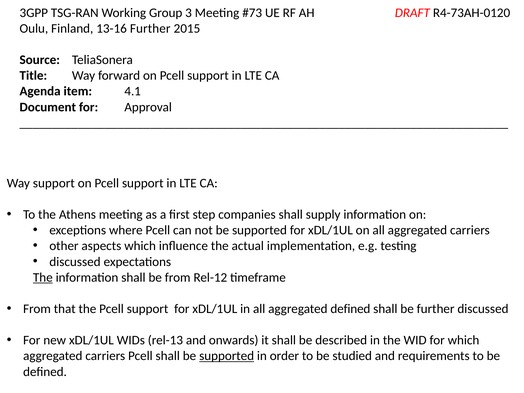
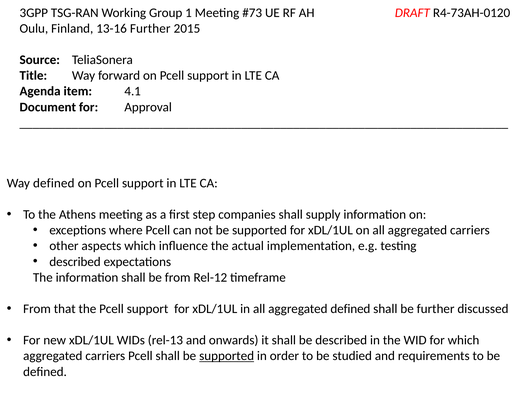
3: 3 -> 1 (189, 13)
Way support: support -> defined (54, 183)
discussed: discussed -> described (75, 262)
The underline: present -> none (43, 277)
